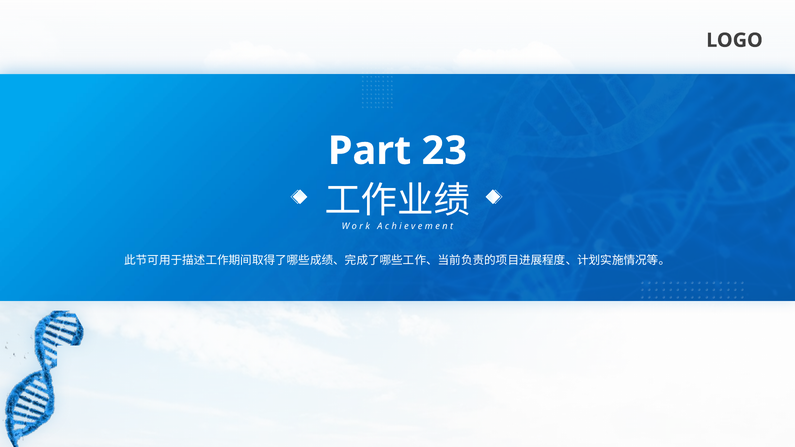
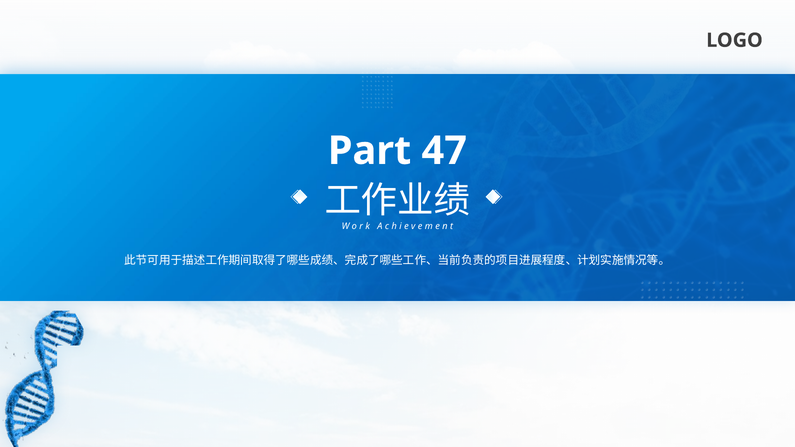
23: 23 -> 47 (444, 151)
